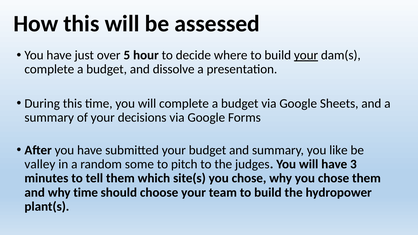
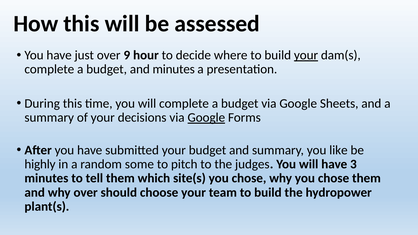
5: 5 -> 9 (127, 55)
and dissolve: dissolve -> minutes (174, 69)
Google underline: none -> present (206, 118)
valley: valley -> highly (40, 164)
why time: time -> over (86, 193)
